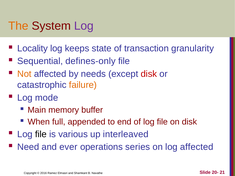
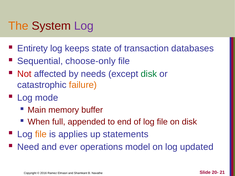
Locality: Locality -> Entirety (33, 48)
granularity: granularity -> databases (193, 48)
defines-only: defines-only -> choose-only (91, 61)
Not colour: orange -> red (24, 74)
disk colour: red -> green (149, 74)
file colour: black -> orange (41, 134)
various: various -> applies (73, 134)
interleaved: interleaved -> statements (126, 134)
series: series -> model (138, 147)
log affected: affected -> updated (197, 147)
